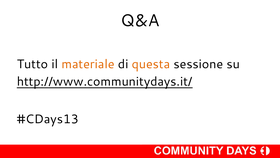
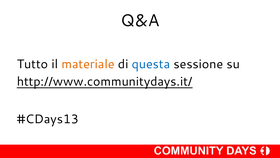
questa colour: orange -> blue (151, 64)
